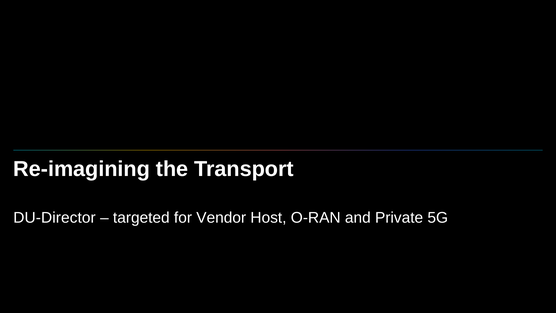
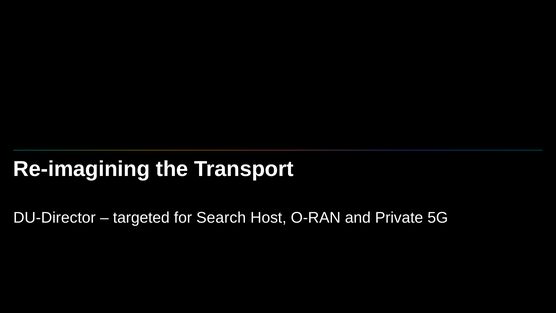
Vendor: Vendor -> Search (221, 218)
